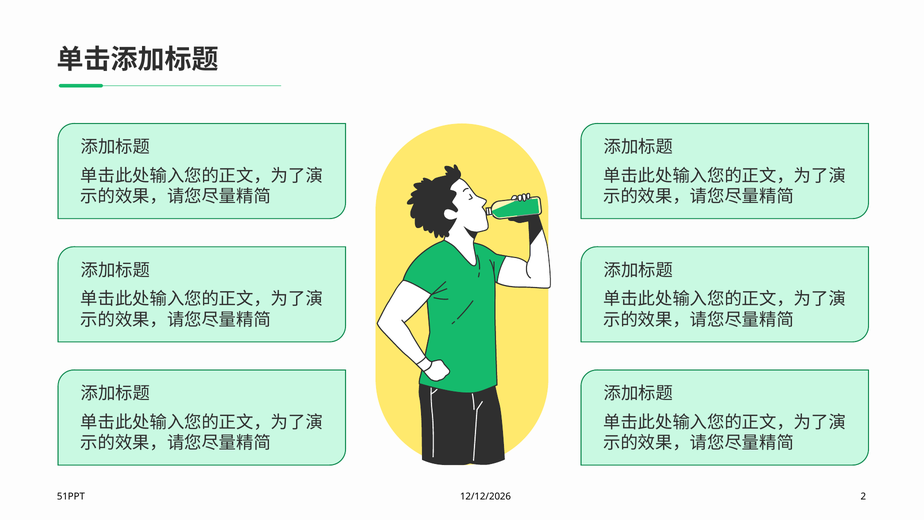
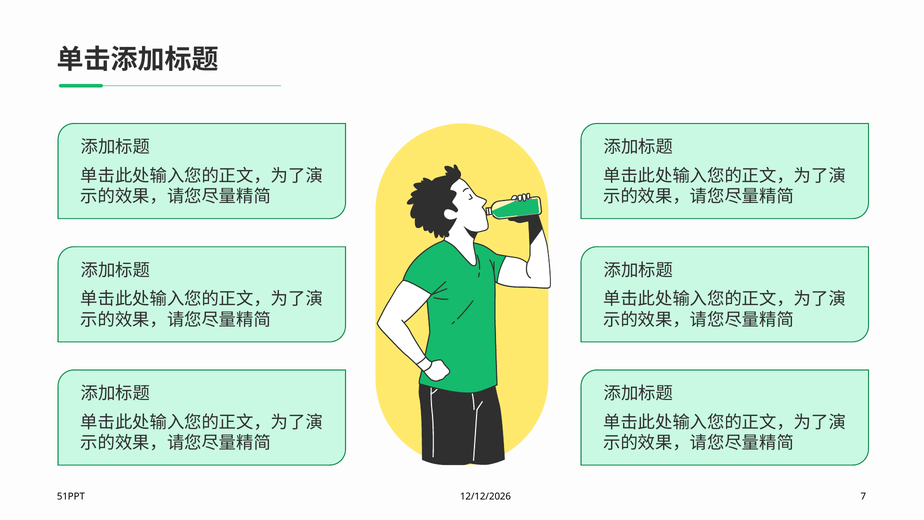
2: 2 -> 7 (863, 496)
